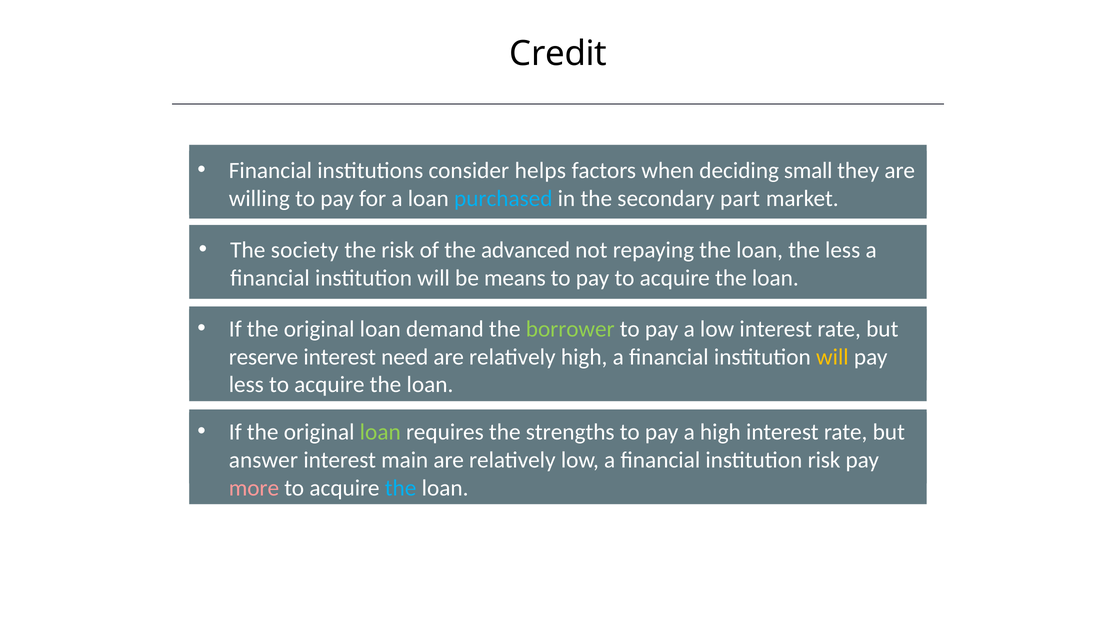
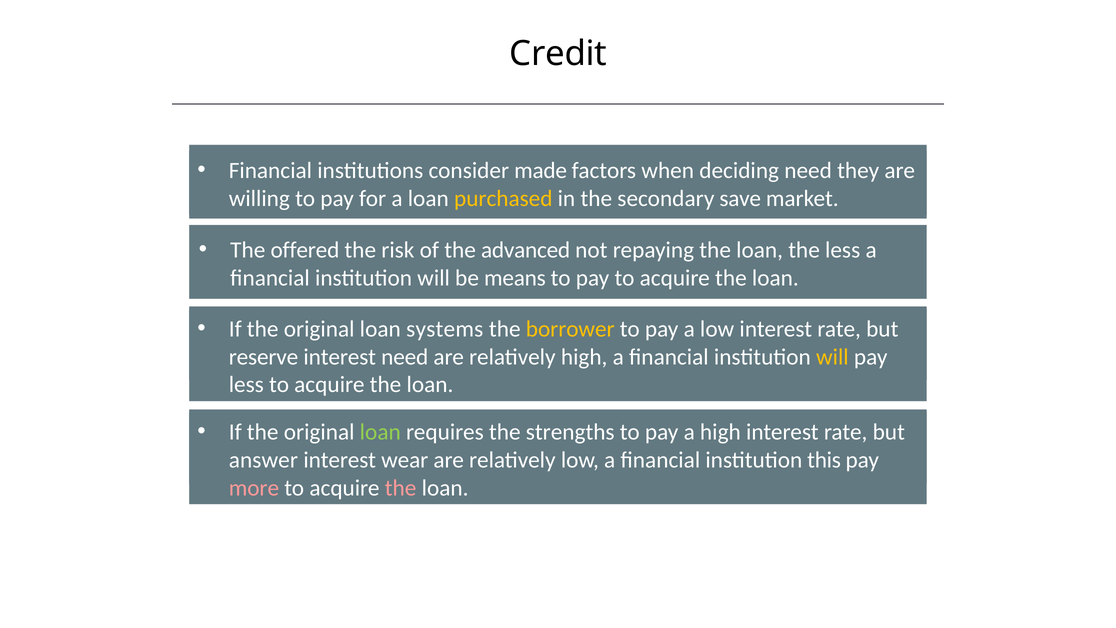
helps: helps -> made (541, 170)
deciding small: small -> need (808, 170)
purchased colour: light blue -> yellow (503, 198)
part: part -> save (740, 198)
society: society -> offered (305, 250)
demand: demand -> systems (445, 329)
borrower colour: light green -> yellow (570, 329)
main: main -> wear (405, 460)
institution risk: risk -> this (824, 460)
the colour: light blue -> pink (401, 488)
